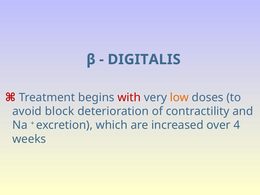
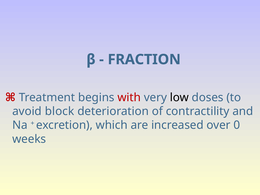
DIGITALIS: DIGITALIS -> FRACTION (144, 59)
low colour: orange -> black (179, 97)
4: 4 -> 0 (237, 125)
